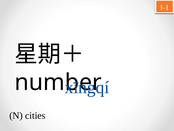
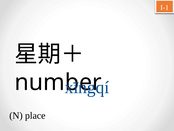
cities: cities -> place (35, 115)
